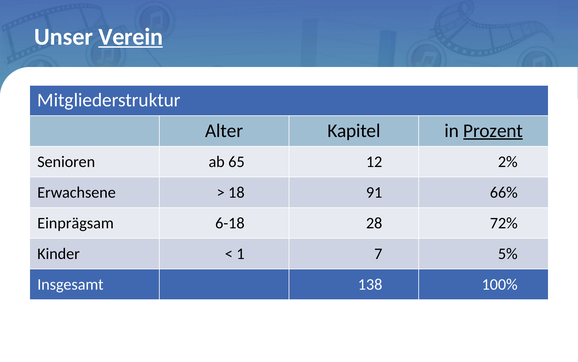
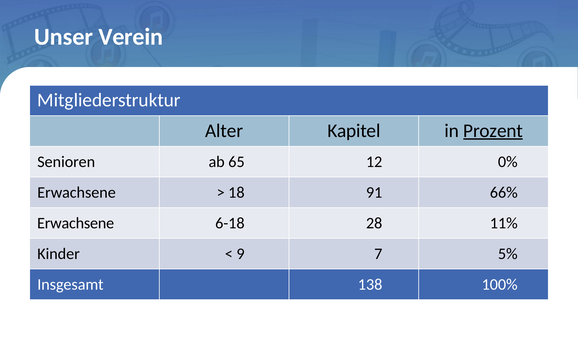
Verein underline: present -> none (131, 37)
2%: 2% -> 0% (508, 162)
Einprägsam: Einprägsam -> Erwachsene (76, 223)
72%: 72% -> 11% (504, 223)
1: 1 -> 9 (241, 253)
